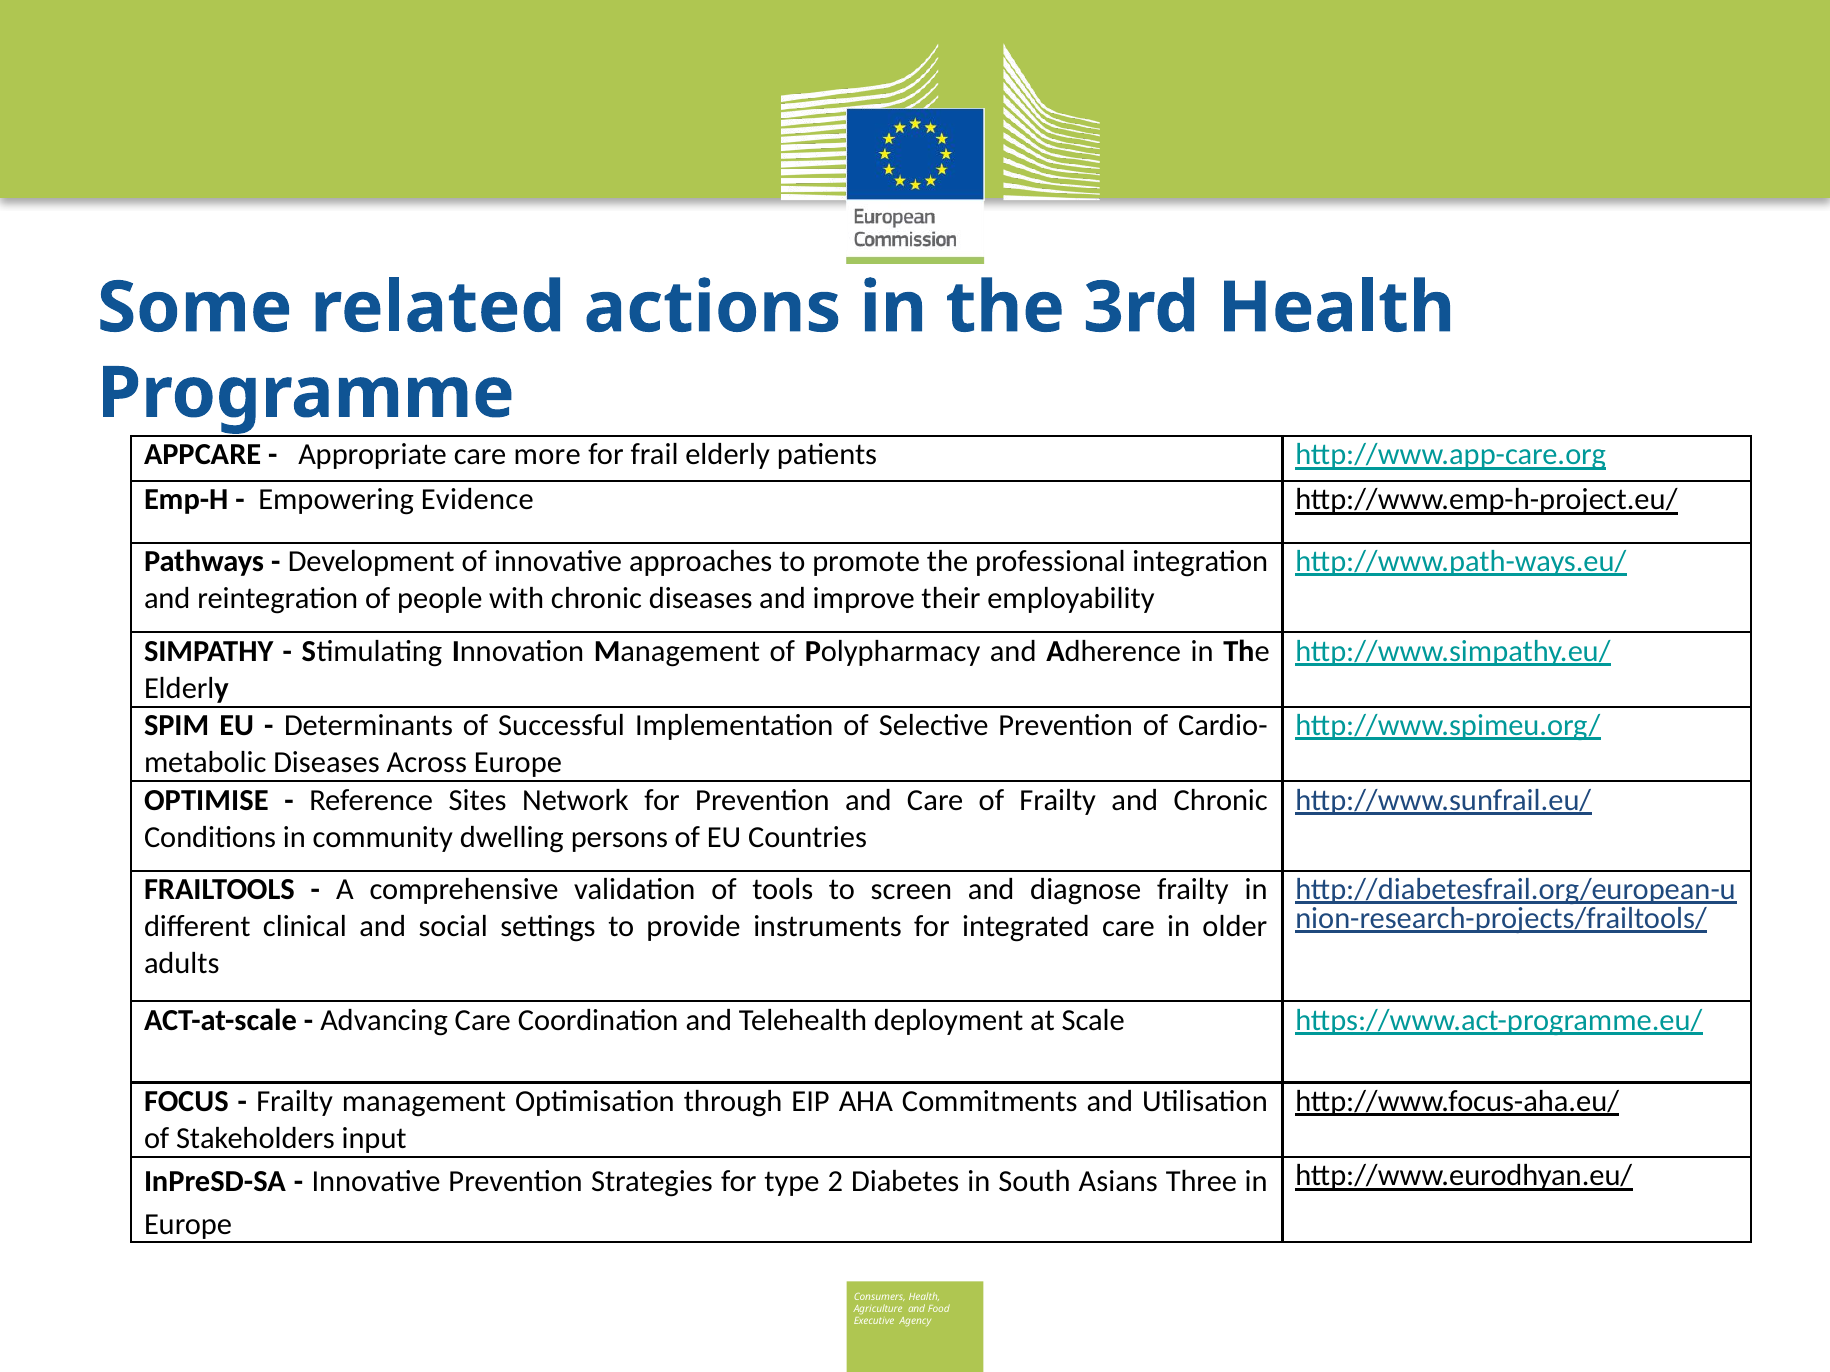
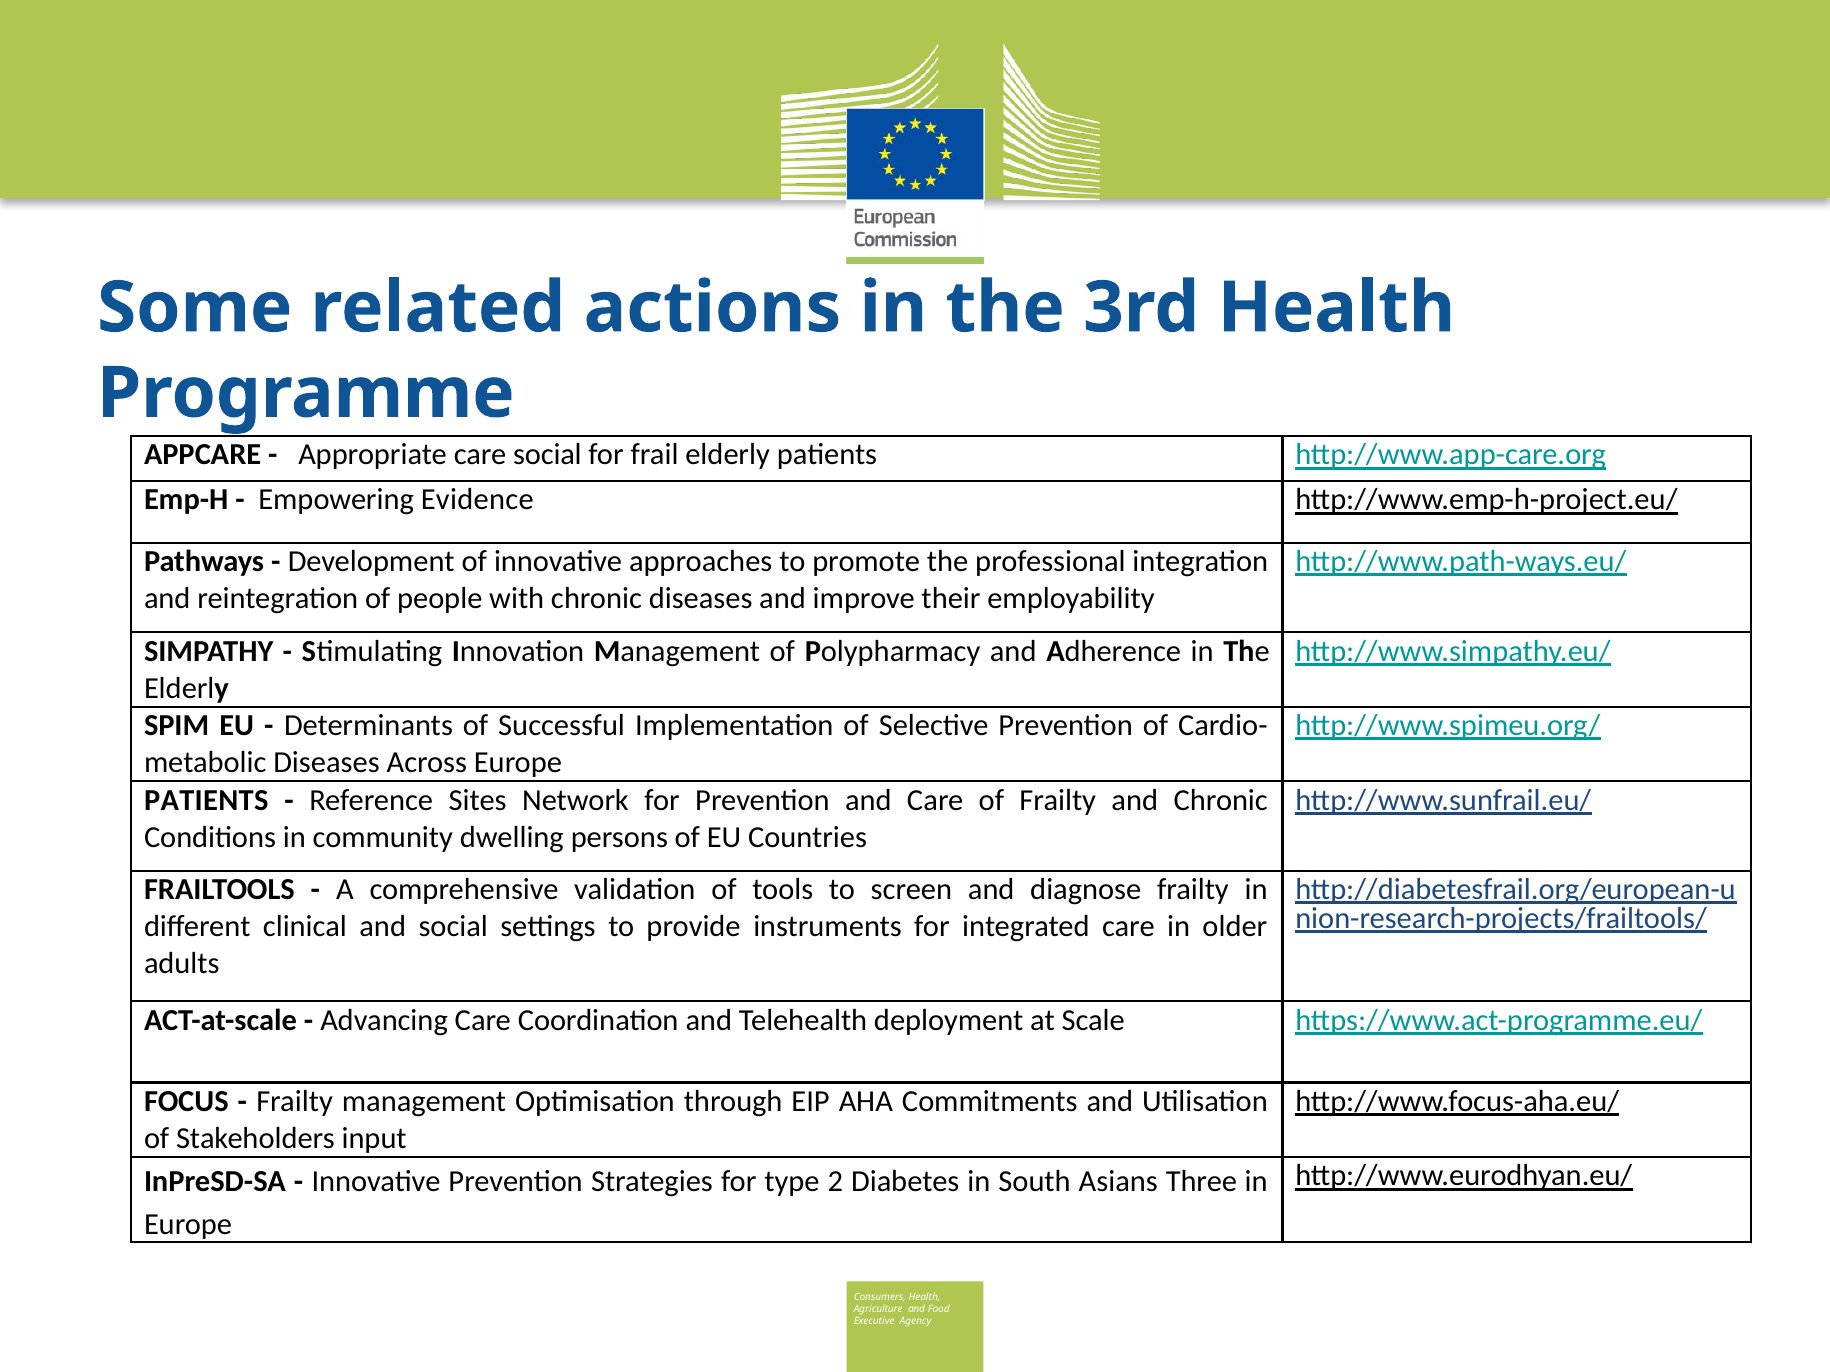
care more: more -> social (547, 455)
OPTIMISE: OPTIMISE -> PATIENTS (206, 800)
